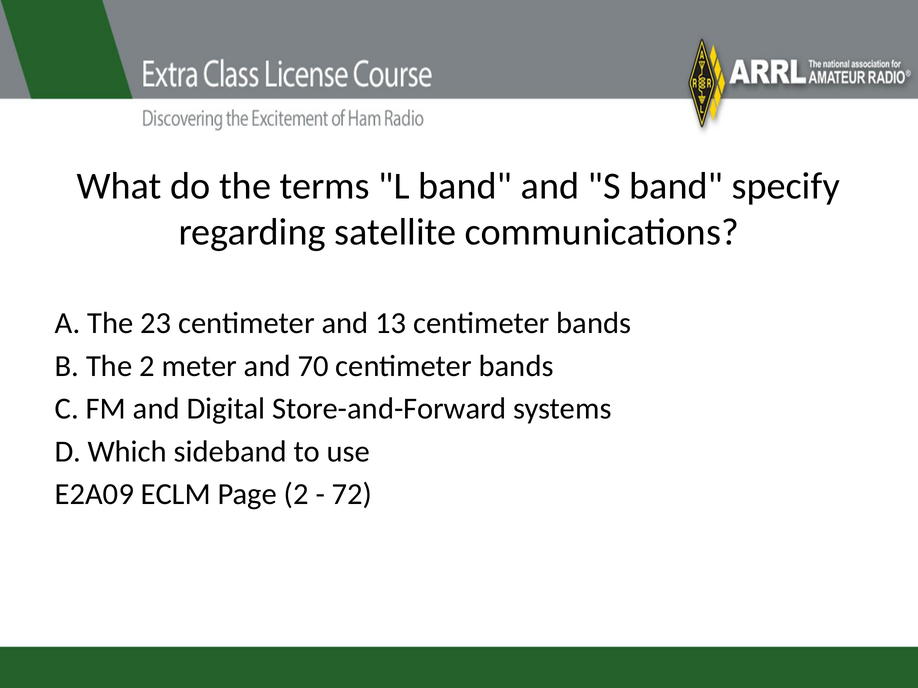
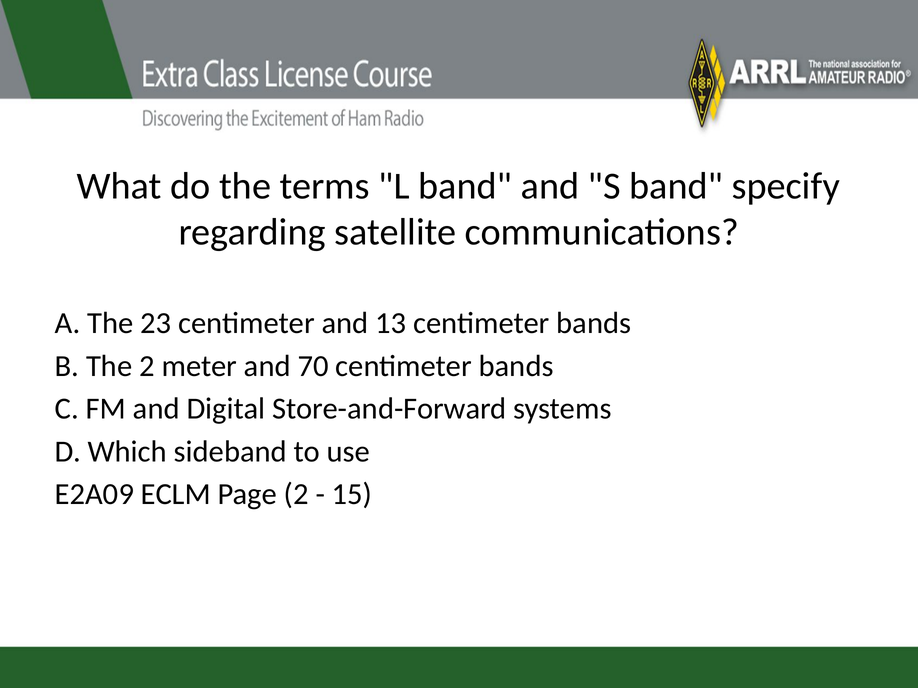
72: 72 -> 15 (352, 495)
